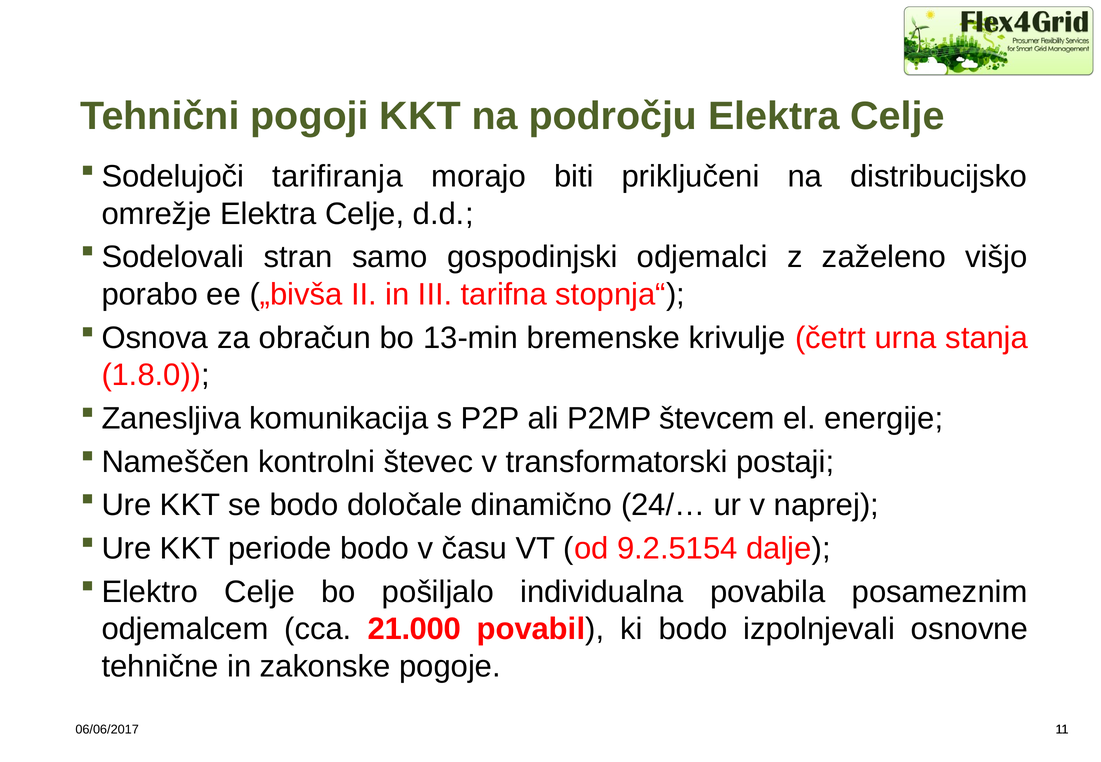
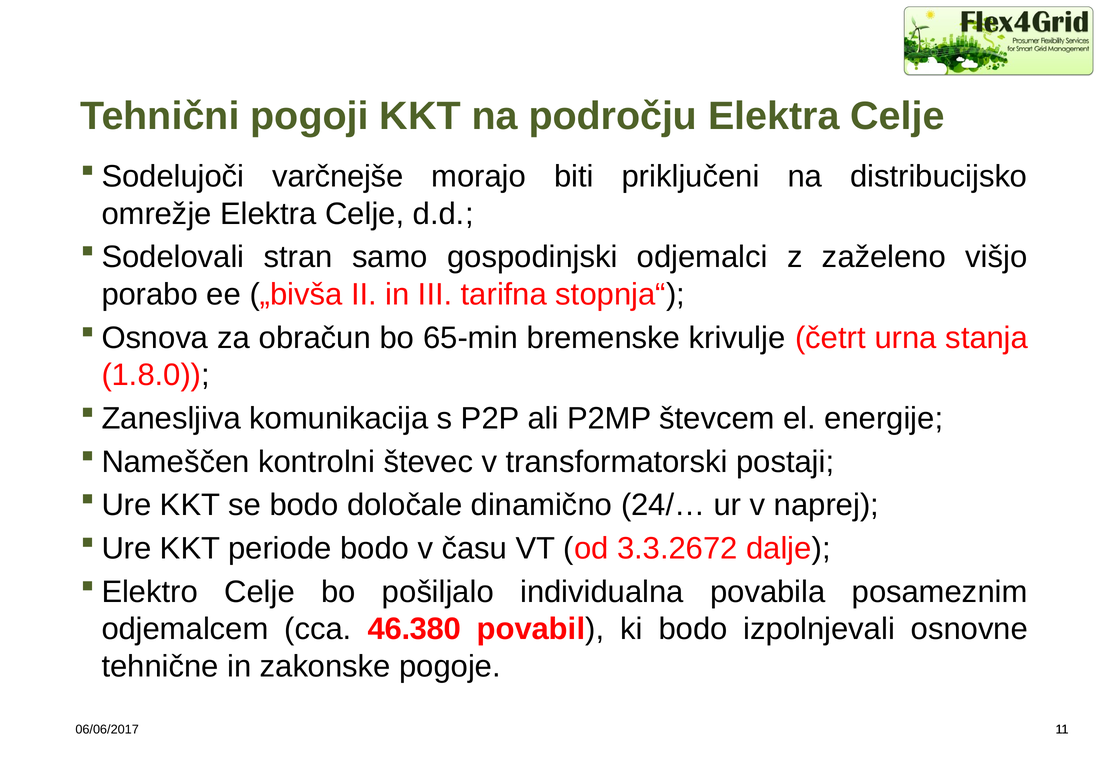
tarifiranja: tarifiranja -> varčnejše (338, 177)
13-min: 13-min -> 65-min (471, 338)
9.2.5154: 9.2.5154 -> 3.3.2672 (677, 549)
21.000: 21.000 -> 46.380 (414, 629)
